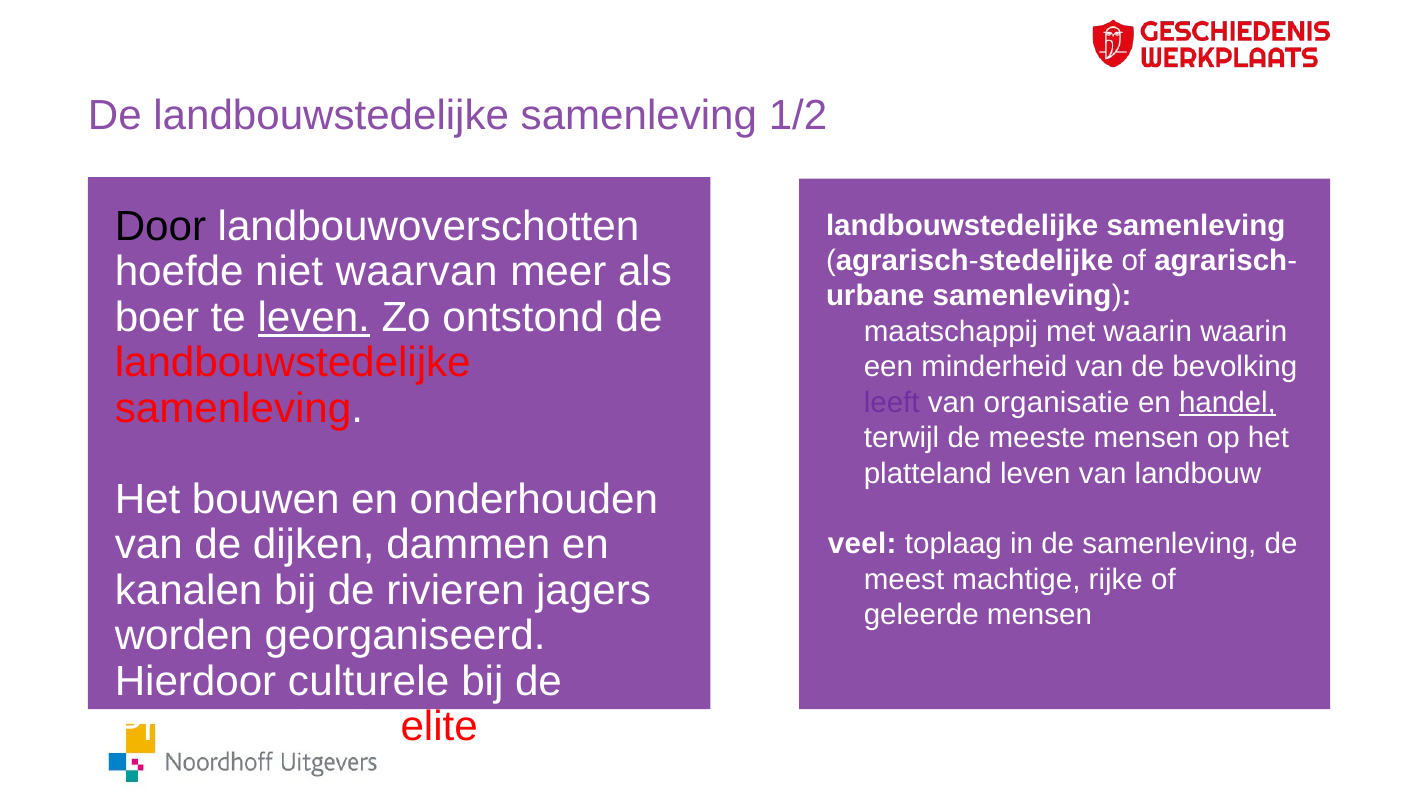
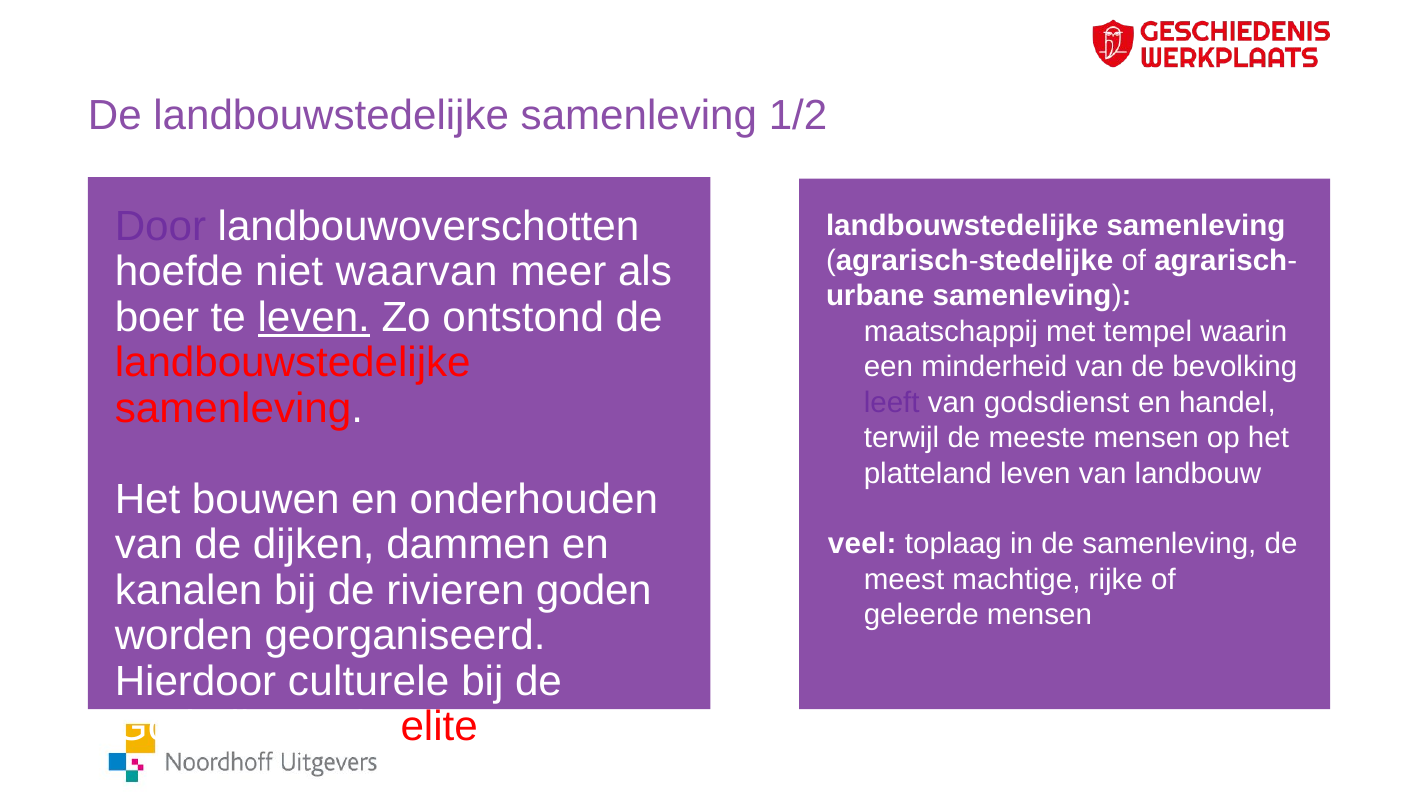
Door colour: black -> purple (160, 227)
met waarin: waarin -> tempel (1148, 332)
van organisatie: organisatie -> godsdienst (1057, 403)
handel underline: present -> none (1227, 403)
jagers: jagers -> goden (594, 591)
Presentatie: Presentatie -> Godsdienst (222, 727)
